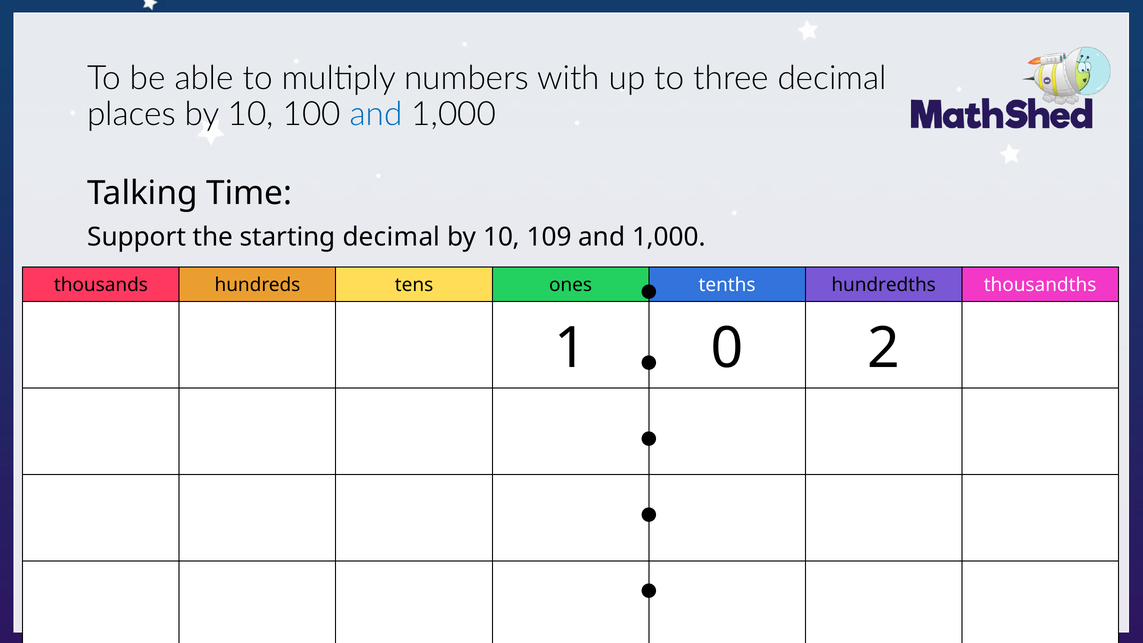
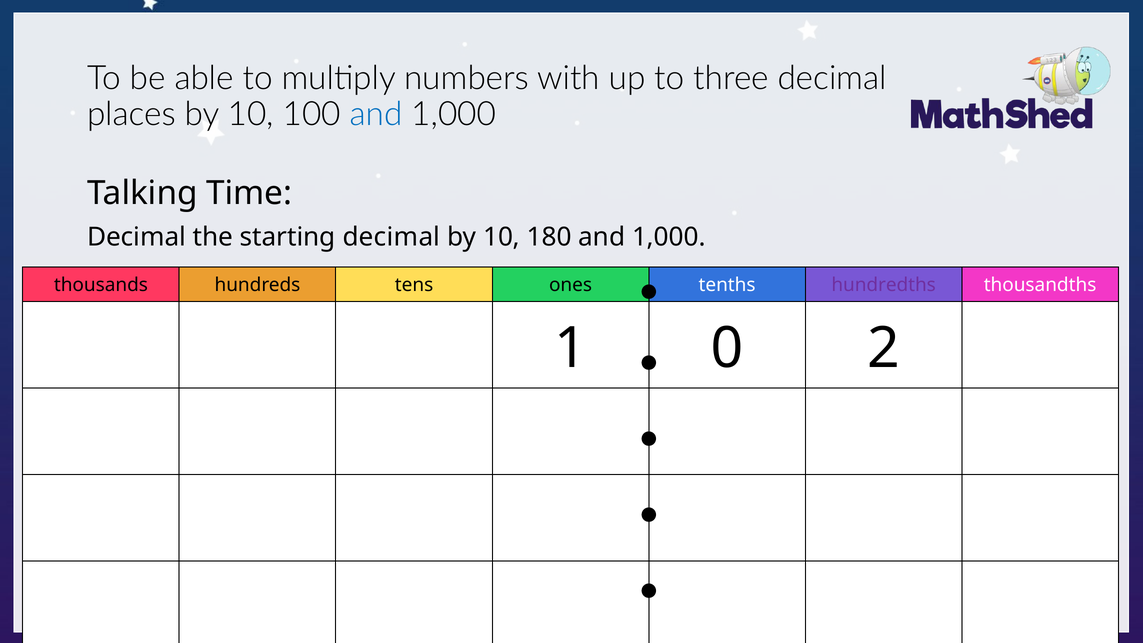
Support: Support -> Decimal (137, 237)
109: 109 -> 180 (549, 237)
hundredths colour: black -> purple (884, 285)
